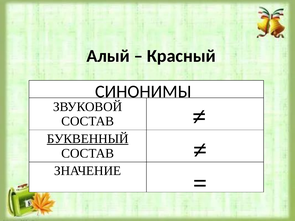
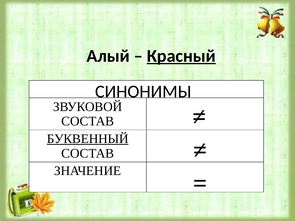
Красный underline: none -> present (181, 56)
